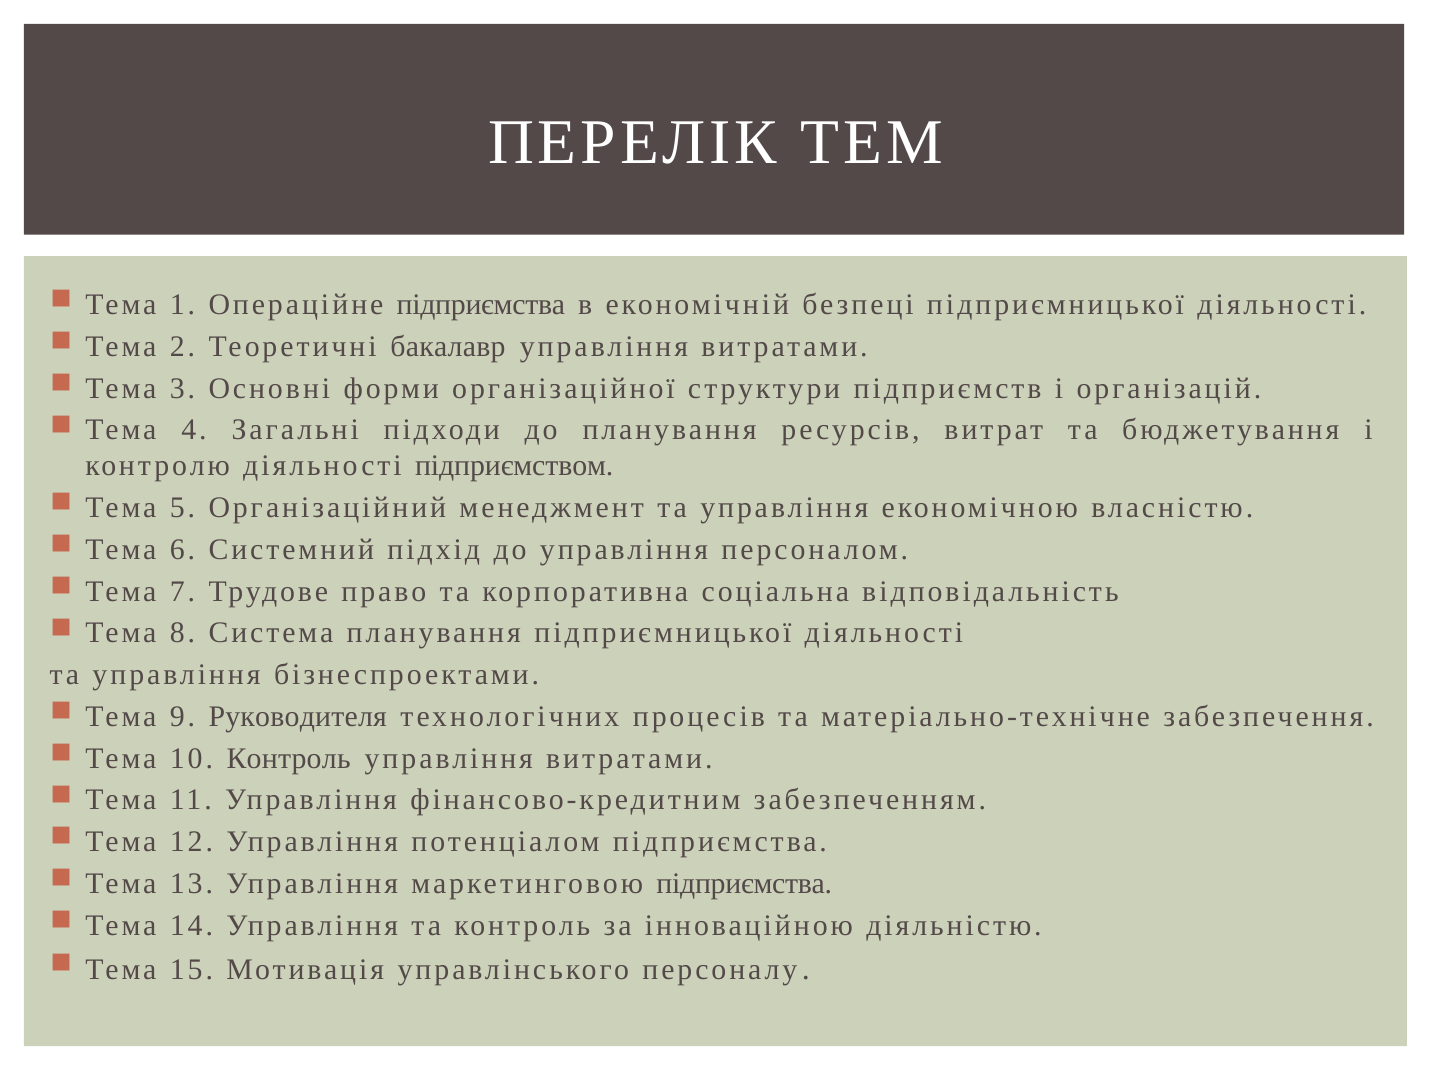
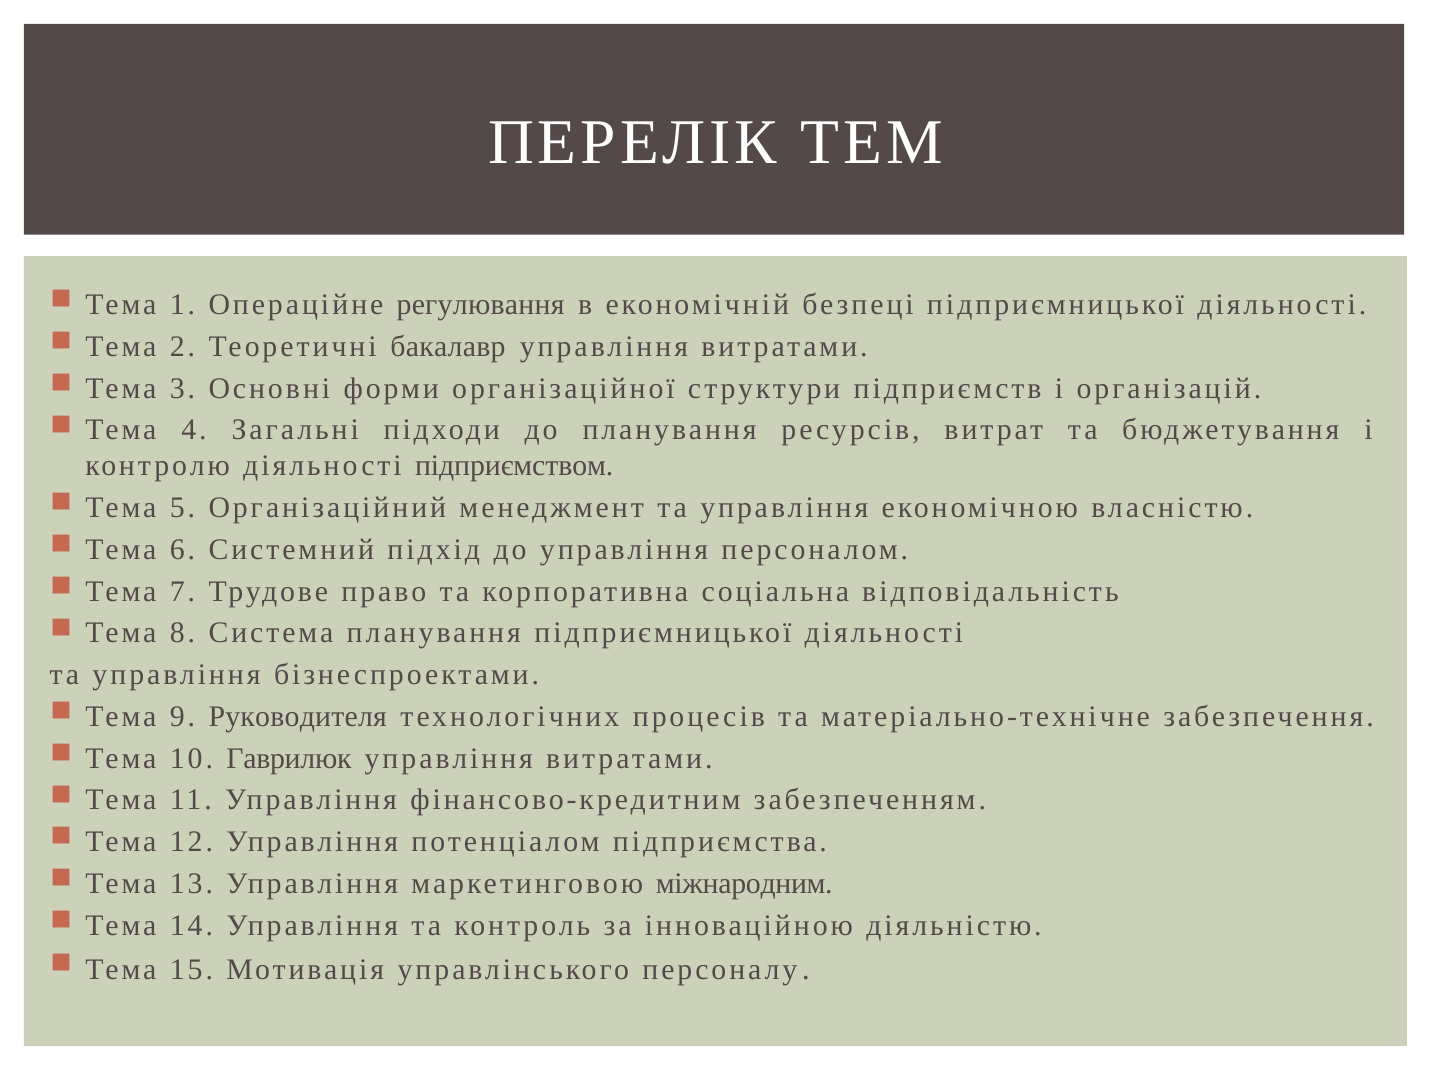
Операційне підприємства: підприємства -> регулювання (481, 305)
10 Контроль: Контроль -> Гаврилюк (289, 758)
маркетинговою підприємства: підприємства -> міжнародним (744, 884)
